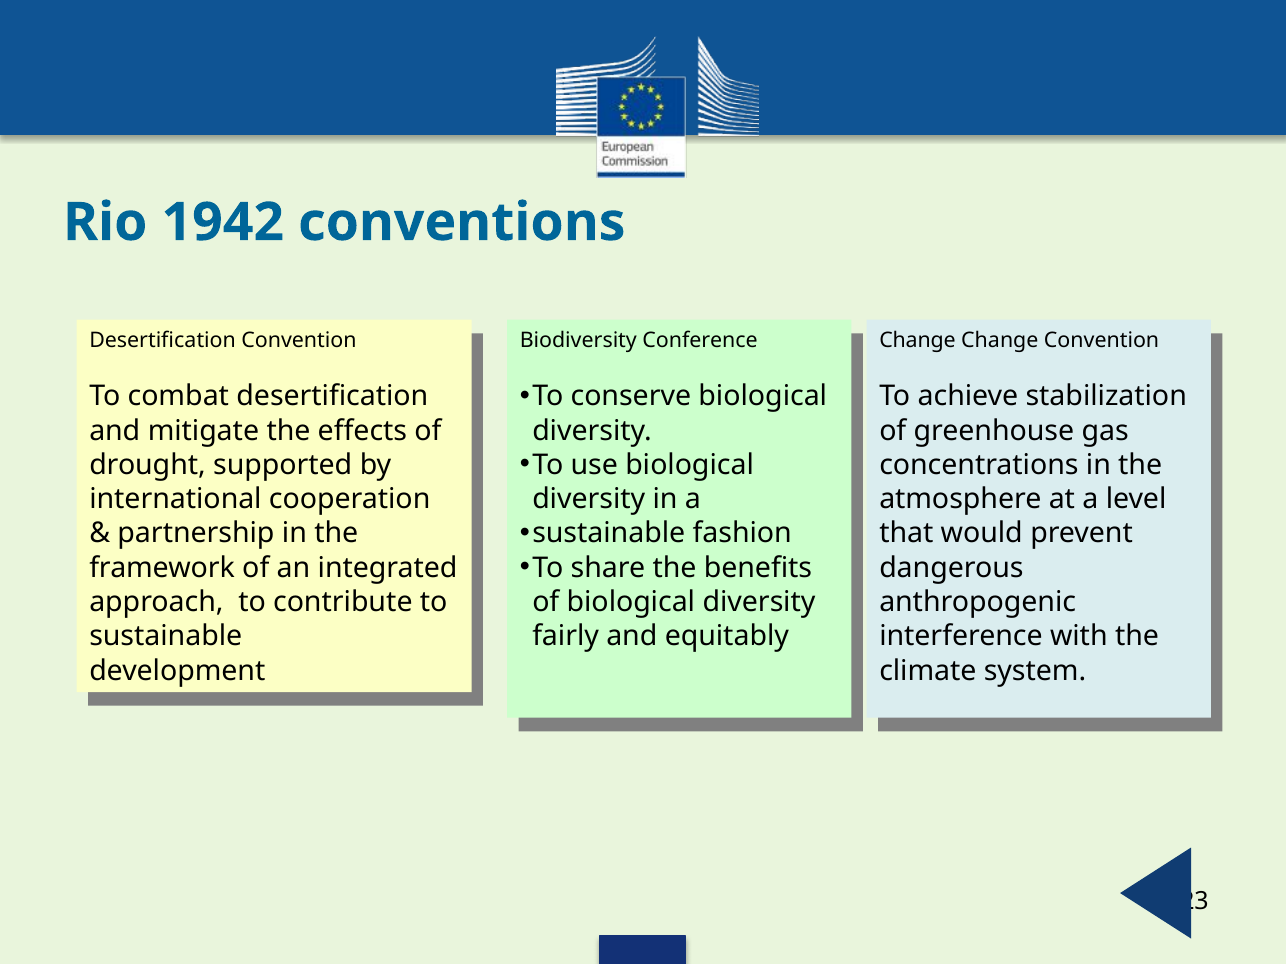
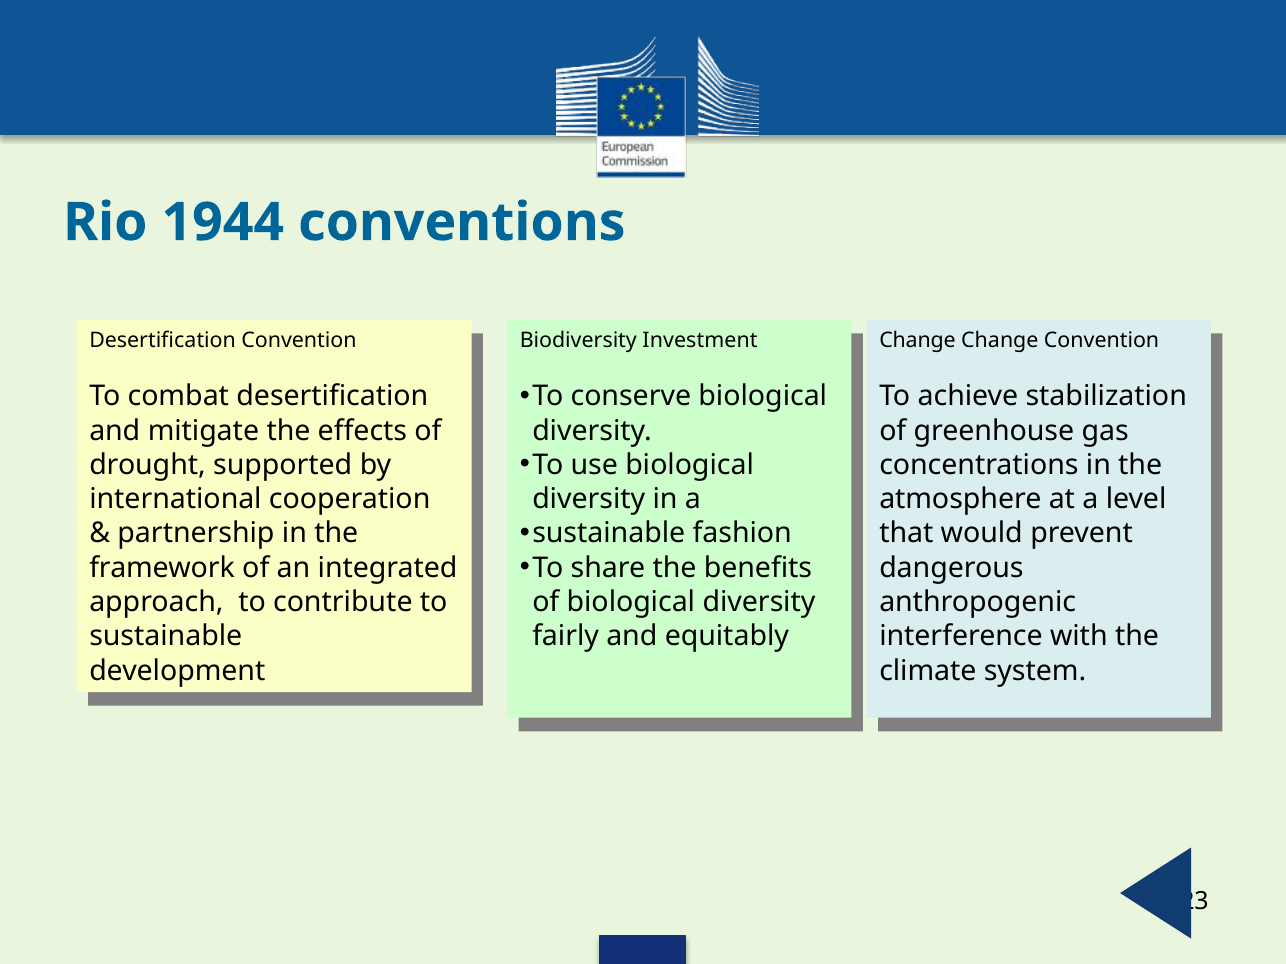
1942: 1942 -> 1944 (223, 223)
Conference: Conference -> Investment (700, 341)
